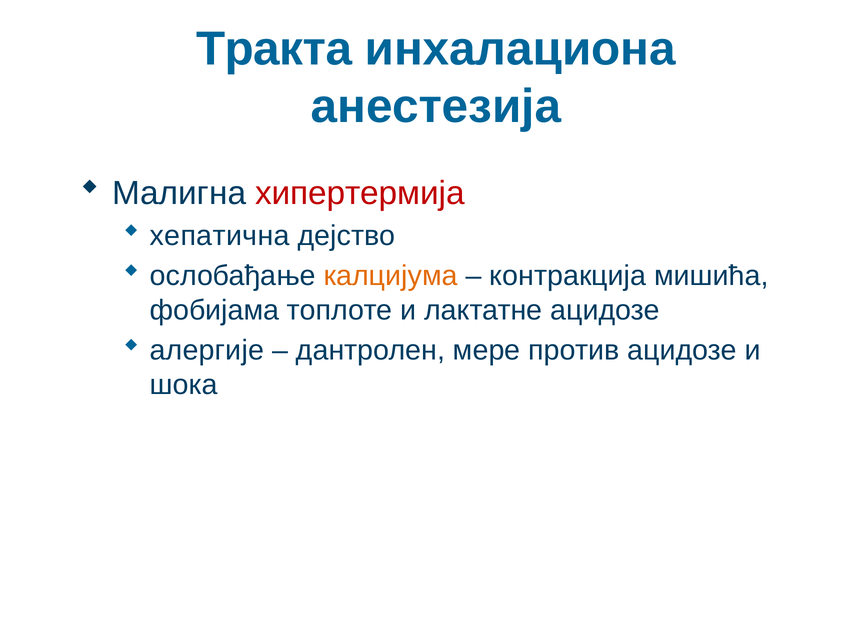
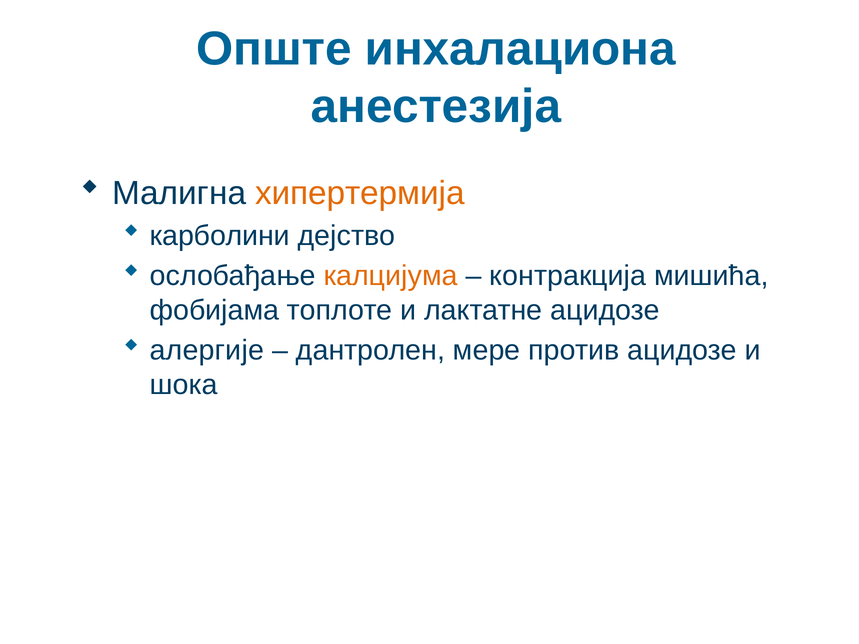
Тракта: Тракта -> Опште (274, 49)
хипертермија colour: red -> orange (360, 193)
хепатична: хепатична -> карболини (220, 236)
